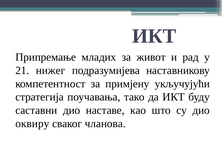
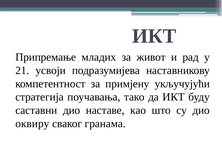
нижег: нижег -> усвоји (51, 71)
чланова: чланова -> гранама (105, 124)
